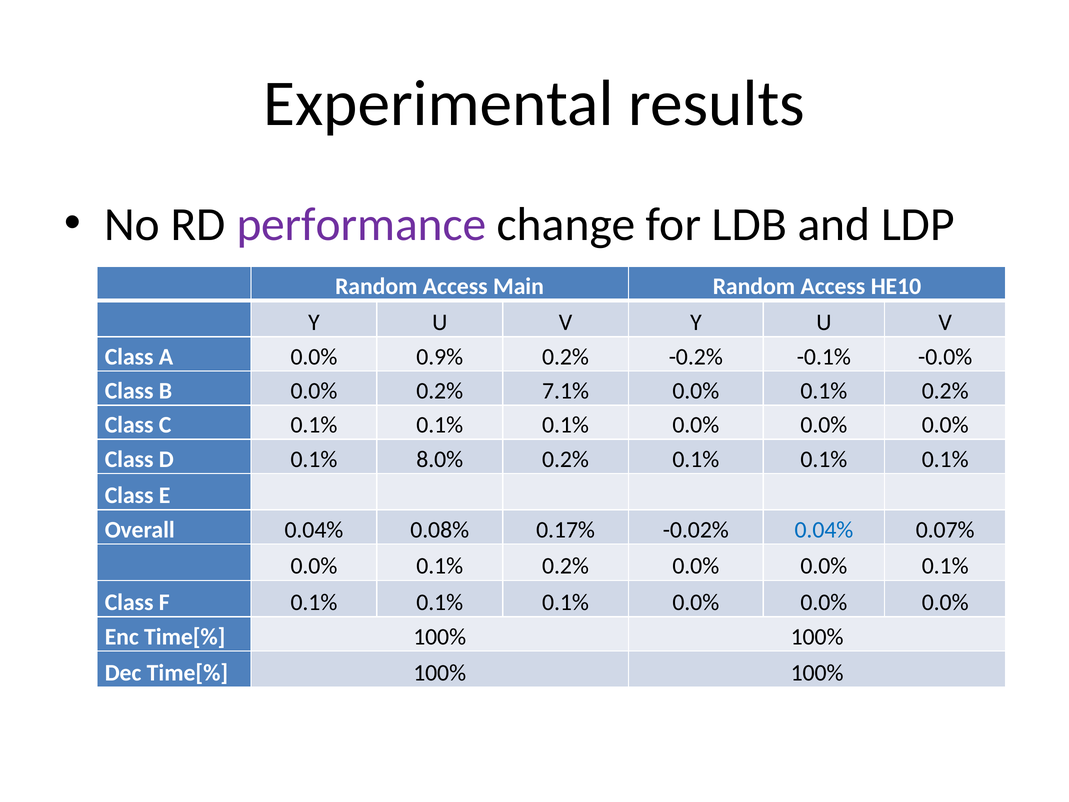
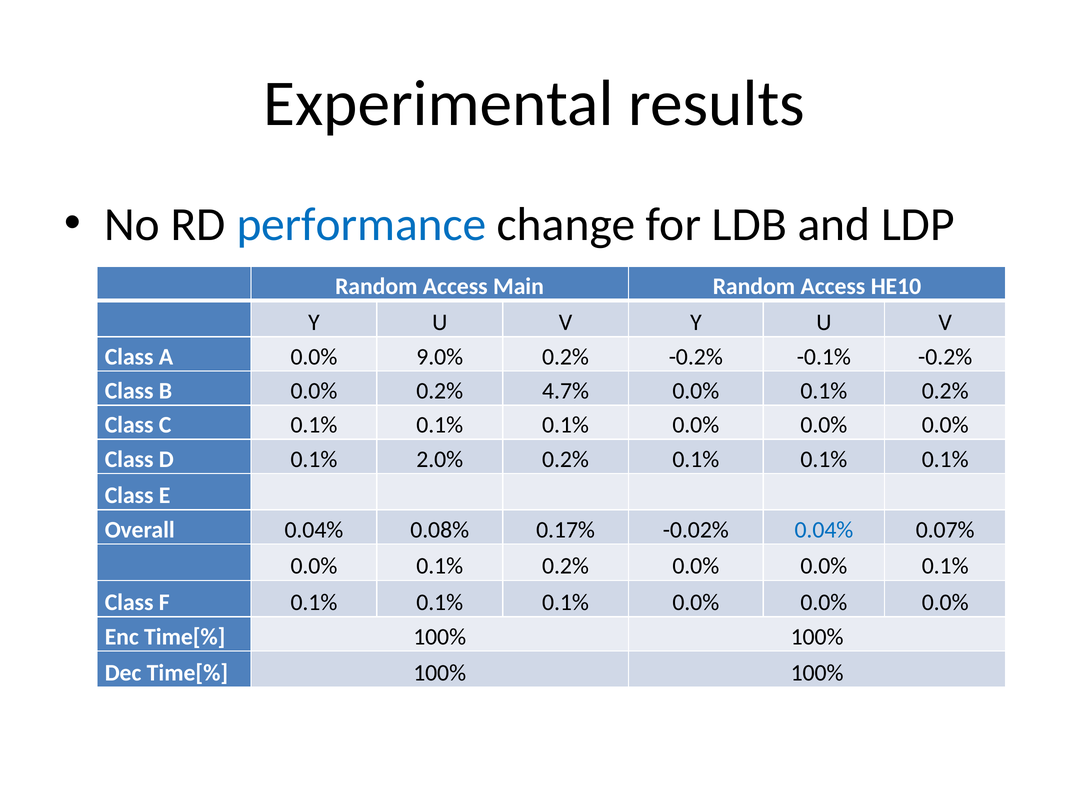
performance colour: purple -> blue (361, 224)
0.9%: 0.9% -> 9.0% (440, 357)
-0.1% -0.0%: -0.0% -> -0.2% (945, 357)
7.1%: 7.1% -> 4.7% (566, 391)
8.0%: 8.0% -> 2.0% (440, 459)
